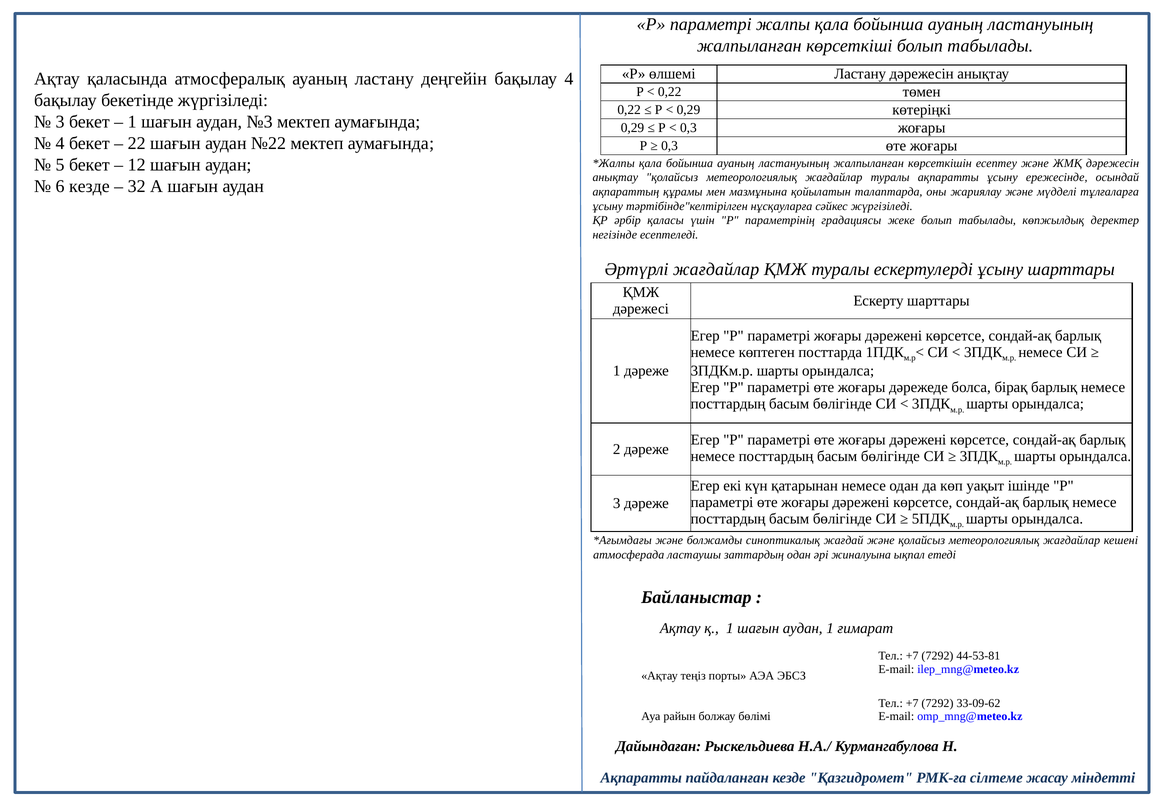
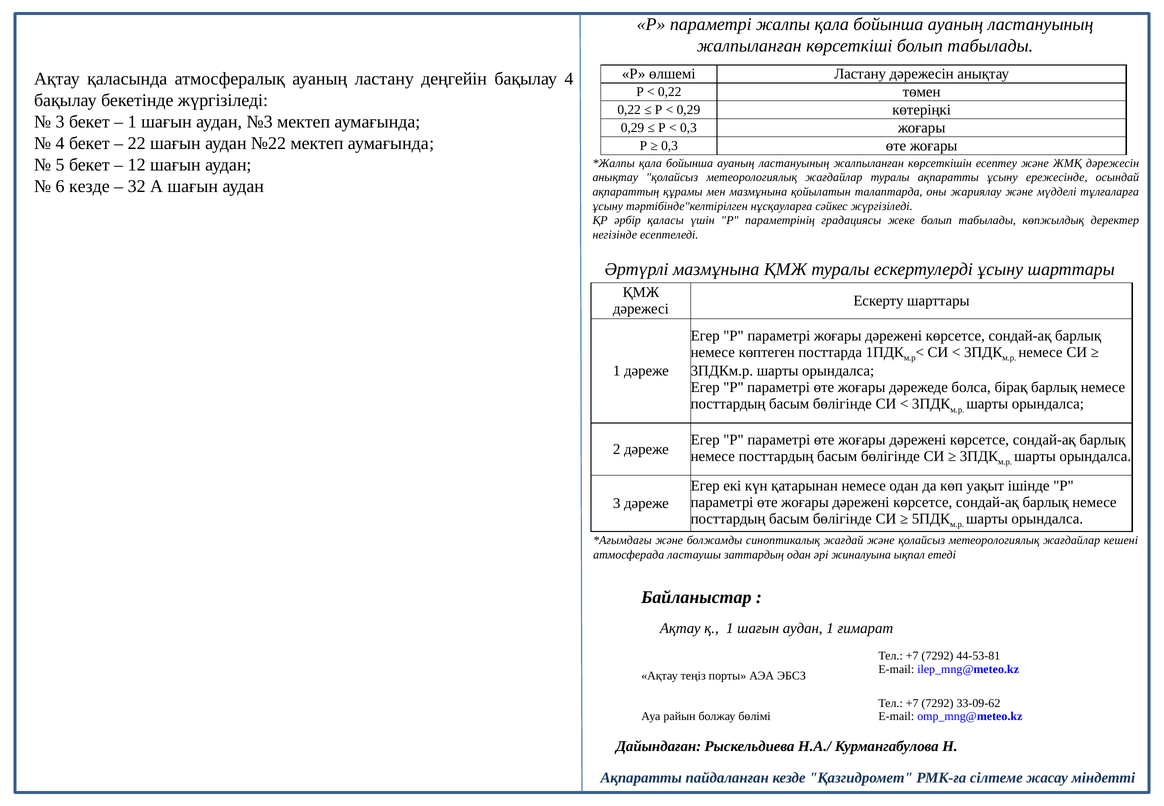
Әртүрлі жағдайлар: жағдайлар -> мазмұнына (716, 269)
